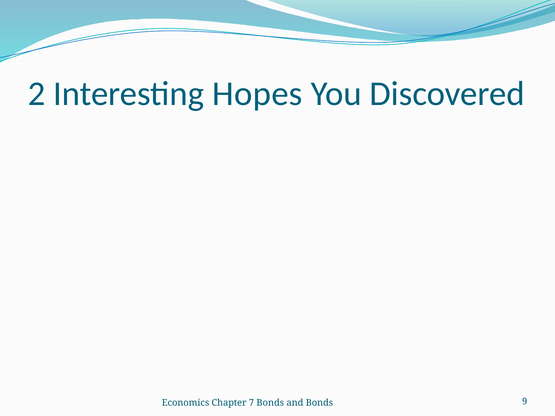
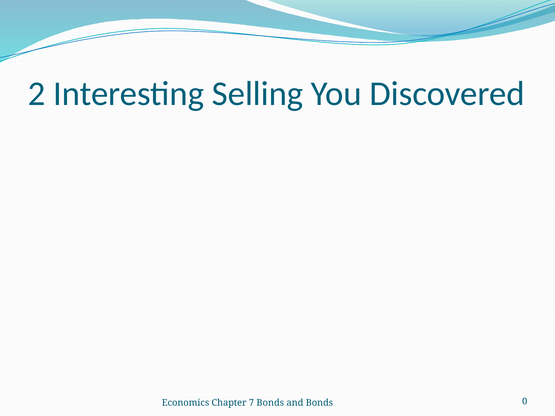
Hopes: Hopes -> Selling (258, 94)
9: 9 -> 0 (525, 402)
